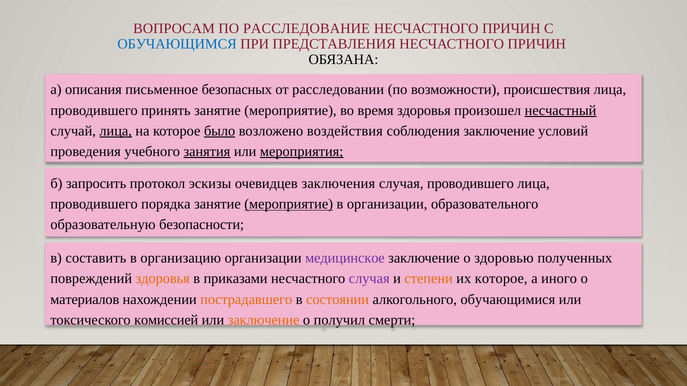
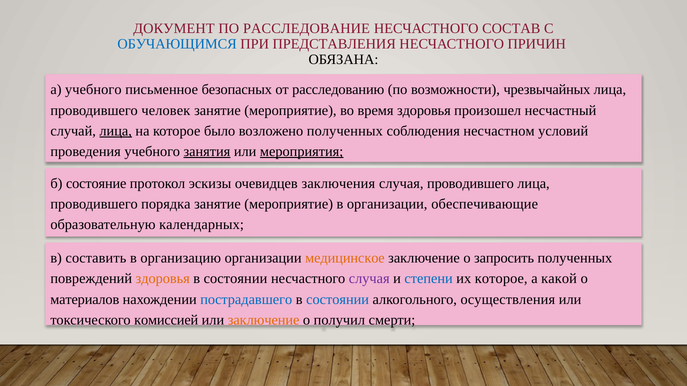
ВОПРОСАМ: ВОПРОСАМ -> ДОКУМЕНТ (174, 29)
ПРИЧИН: ПРИЧИН -> СОСТАВ (511, 29)
а описания: описания -> учебного (93, 90)
расследовании: расследовании -> расследованию (338, 90)
происшествия: происшествия -> чрезвычайных (547, 90)
принять: принять -> человек (166, 110)
несчастный underline: present -> none (561, 110)
было underline: present -> none (220, 131)
возложено воздействия: воздействия -> полученных (345, 131)
соблюдения заключение: заключение -> несчастном (499, 131)
запросить: запросить -> состояние (96, 184)
мероприятие underline: present -> none (289, 204)
образовательного: образовательного -> обеспечивающие (485, 204)
безопасности: безопасности -> календарных (202, 225)
медицинское colour: purple -> orange (345, 258)
здоровью: здоровью -> запросить (504, 258)
приказами: приказами -> состоянии (235, 279)
степени colour: orange -> blue (429, 279)
иного: иного -> какой (559, 279)
пострадавшего colour: orange -> blue (246, 300)
состоянии colour: orange -> blue (338, 300)
обучающимися: обучающимися -> осуществления (508, 300)
